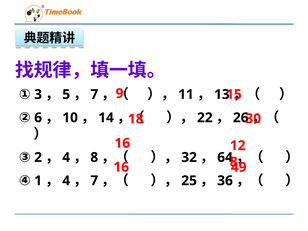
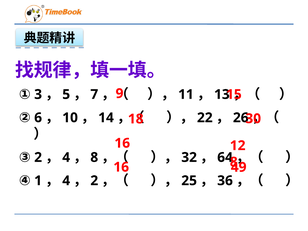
7: 7 -> 2 (94, 181)
